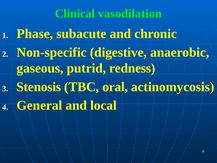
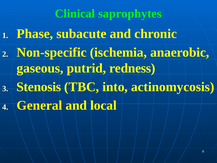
vasodilation: vasodilation -> saprophytes (130, 14)
digestive: digestive -> ischemia (118, 52)
oral: oral -> into (115, 87)
